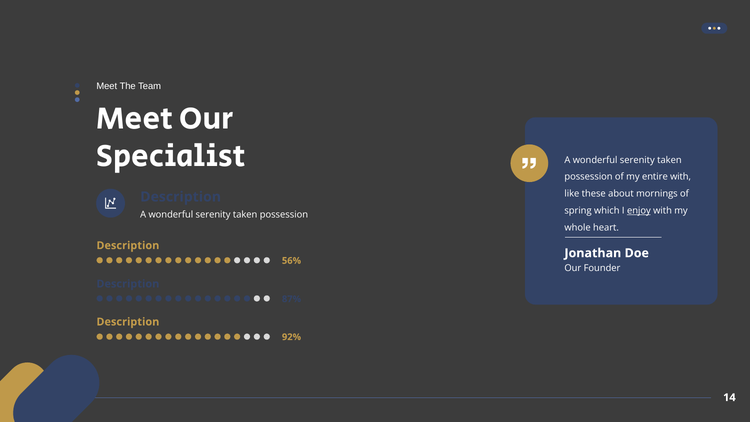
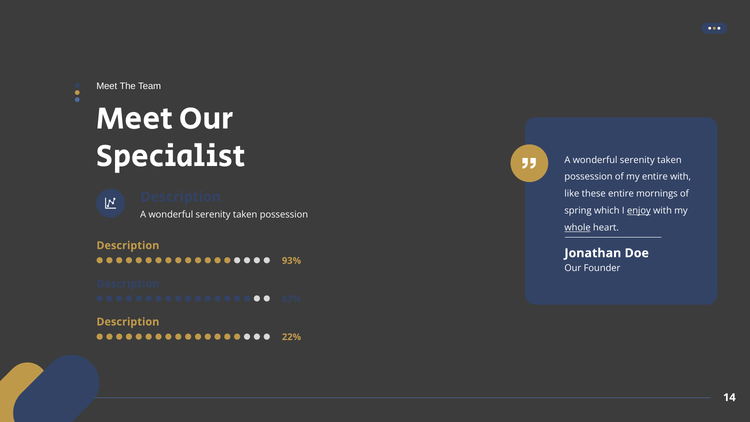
these about: about -> entire (621, 194)
whole underline: none -> present (578, 227)
56%: 56% -> 93% (291, 261)
92%: 92% -> 22% (291, 337)
